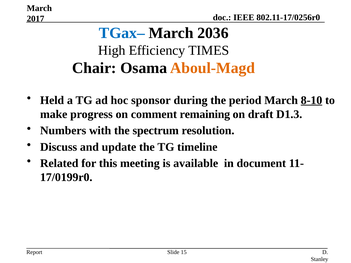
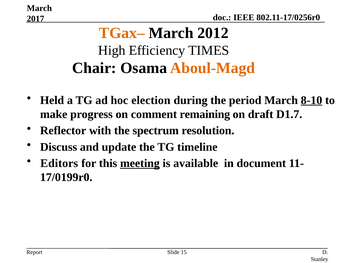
TGax– colour: blue -> orange (122, 33)
2036: 2036 -> 2012 (213, 33)
sponsor: sponsor -> election (151, 100)
D1.3: D1.3 -> D1.7 (289, 114)
Numbers: Numbers -> Reflector (63, 131)
Related: Related -> Editors (59, 163)
meeting underline: none -> present (140, 163)
